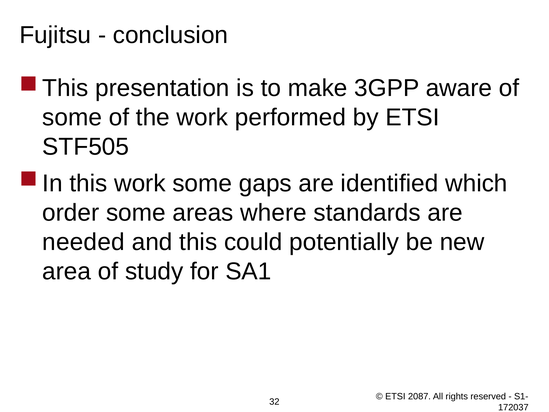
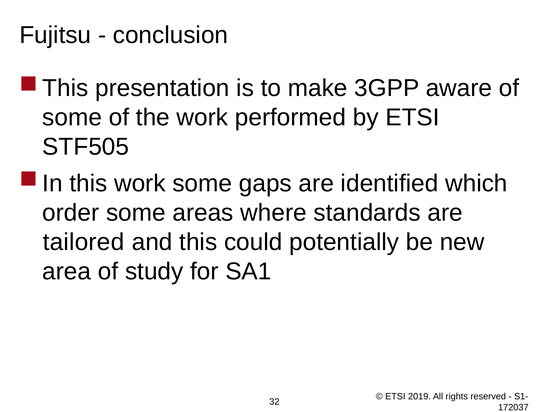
needed: needed -> tailored (84, 242)
2087: 2087 -> 2019 (419, 396)
